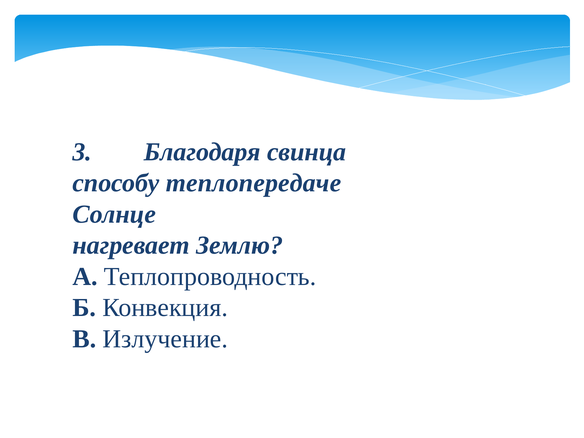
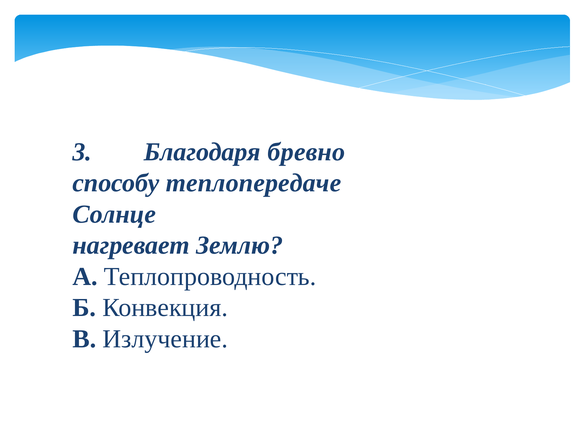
свинца: свинца -> бревно (306, 152)
